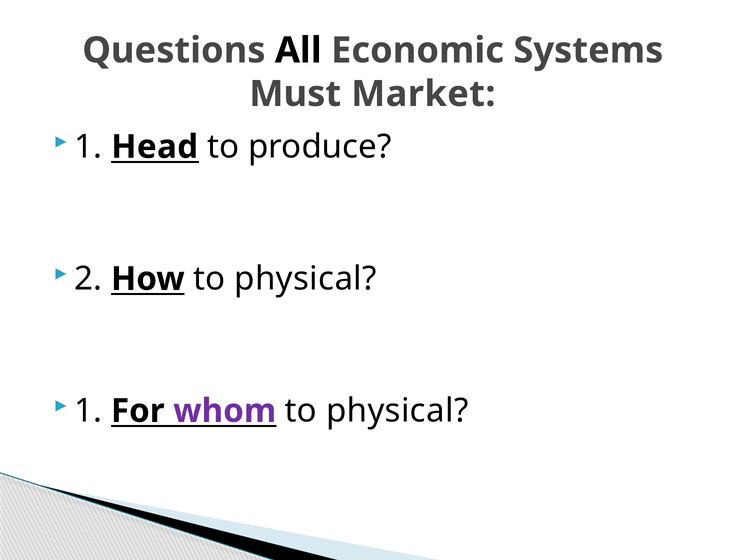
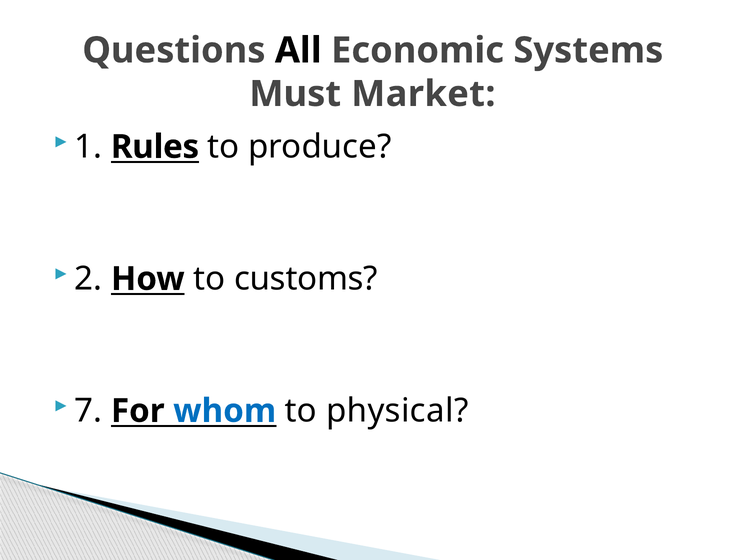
Head: Head -> Rules (155, 147)
How to physical: physical -> customs (306, 279)
1: 1 -> 7 (88, 411)
whom colour: purple -> blue (225, 411)
